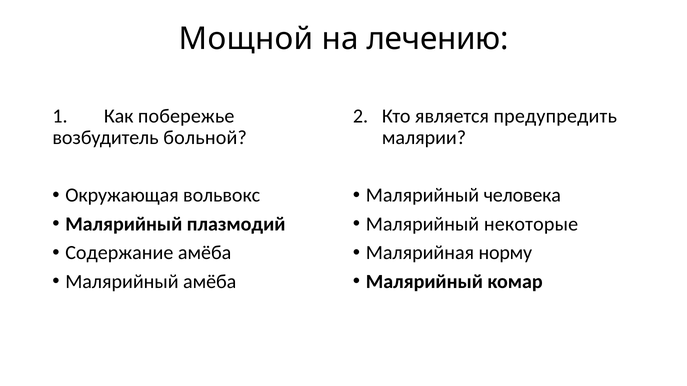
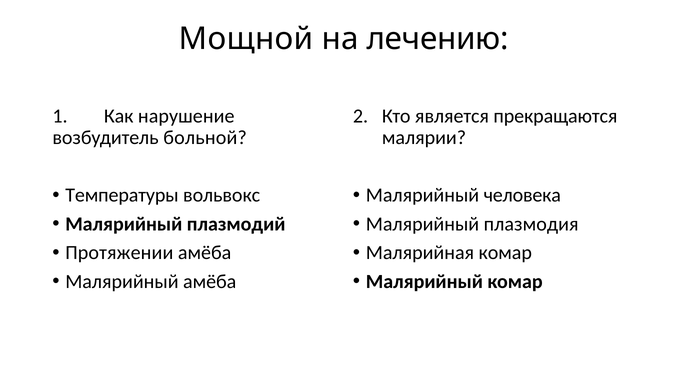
побережье: побережье -> нарушение (186, 116)
предупредить: предупредить -> прекращаются (555, 116)
Окружающая: Окружающая -> Температуры (122, 195)
некоторые: некоторые -> плазмодия (531, 224)
Содержание: Содержание -> Протяжении (119, 253)
Малярийная норму: норму -> комар (505, 253)
